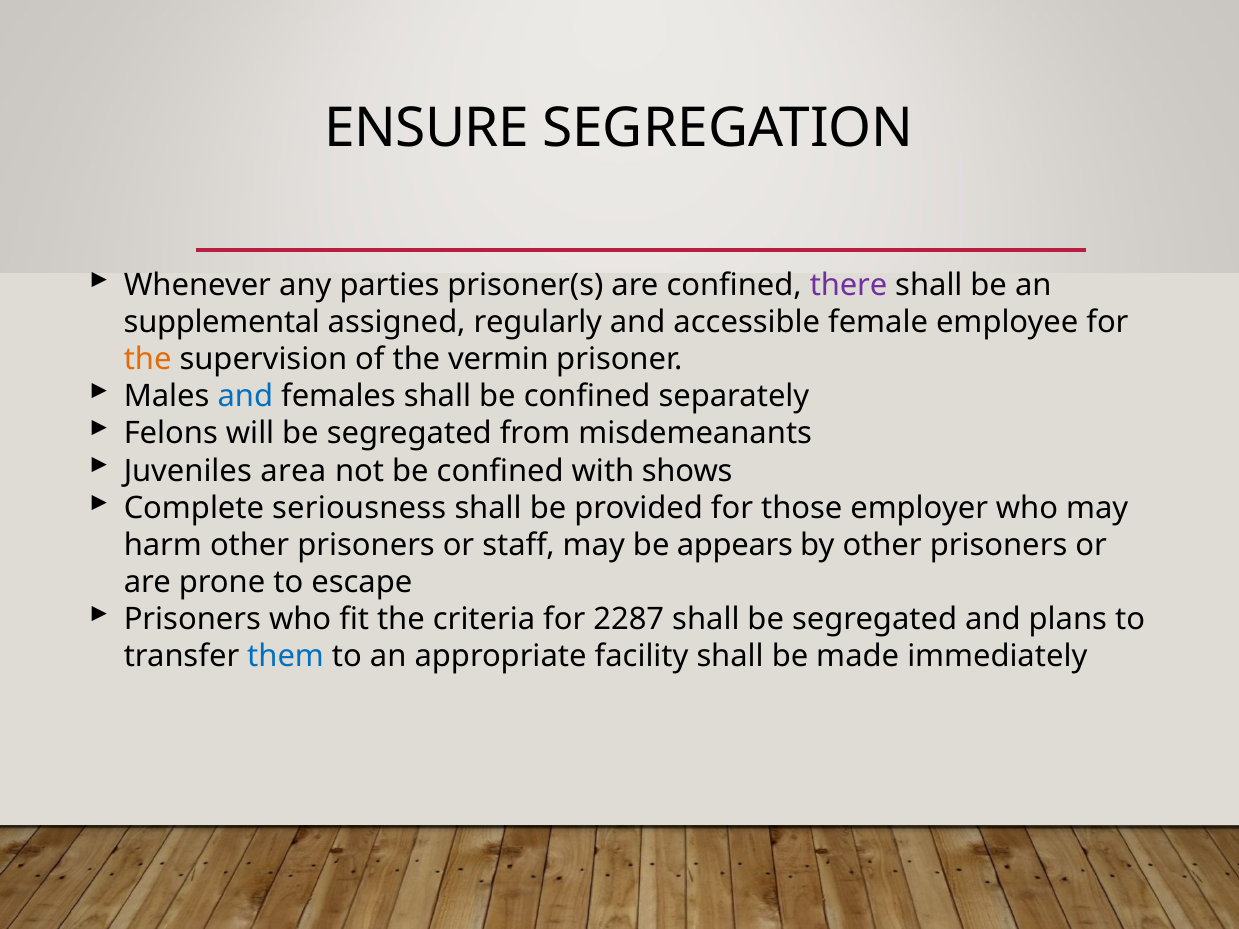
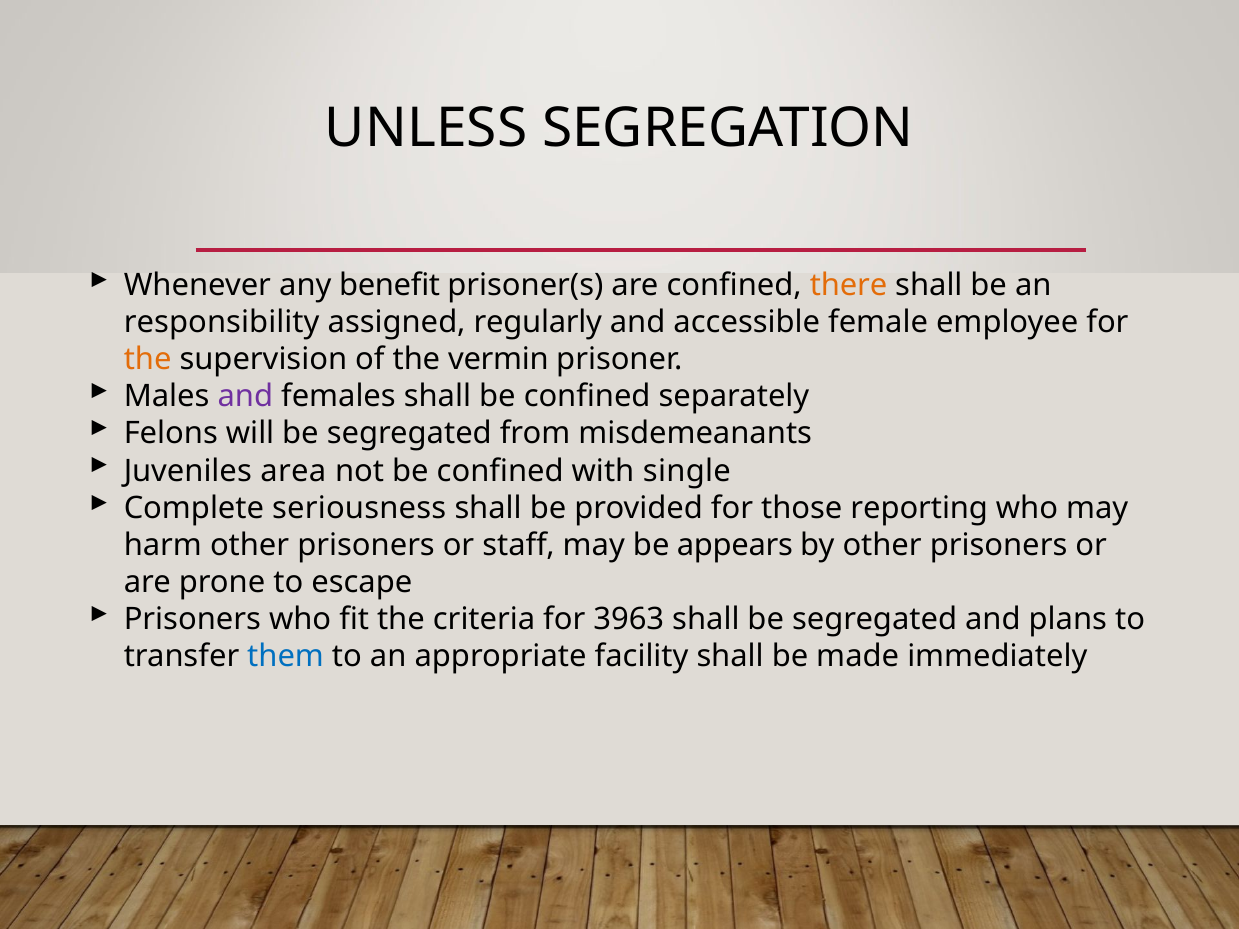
ENSURE: ENSURE -> UNLESS (426, 129)
parties: parties -> benefit (390, 285)
there colour: purple -> orange (849, 285)
supplemental: supplemental -> responsibility (222, 322)
and colour: blue -> purple (245, 397)
shows: shows -> single (687, 471)
employer: employer -> reporting (919, 508)
2287: 2287 -> 3963 (629, 620)
